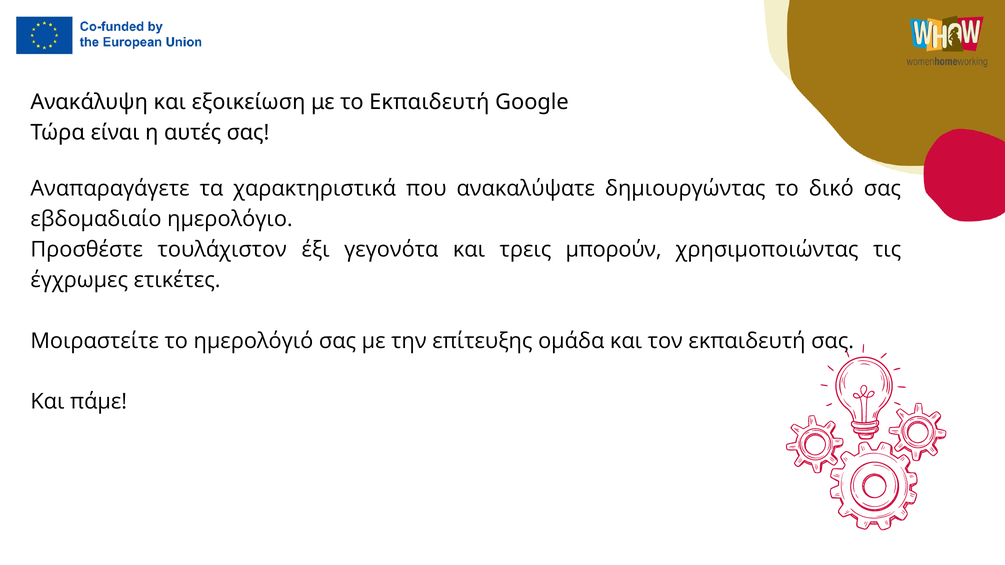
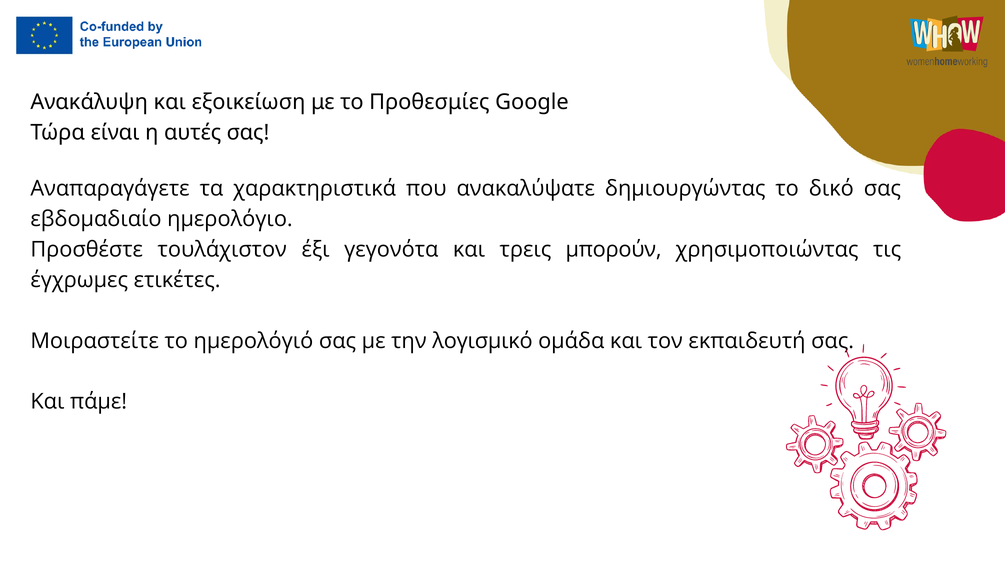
το Εκπαιδευτή: Εκπαιδευτή -> Προθεσμίες (429, 102)
επίτευξης: επίτευξης -> λογισμικό (482, 341)
